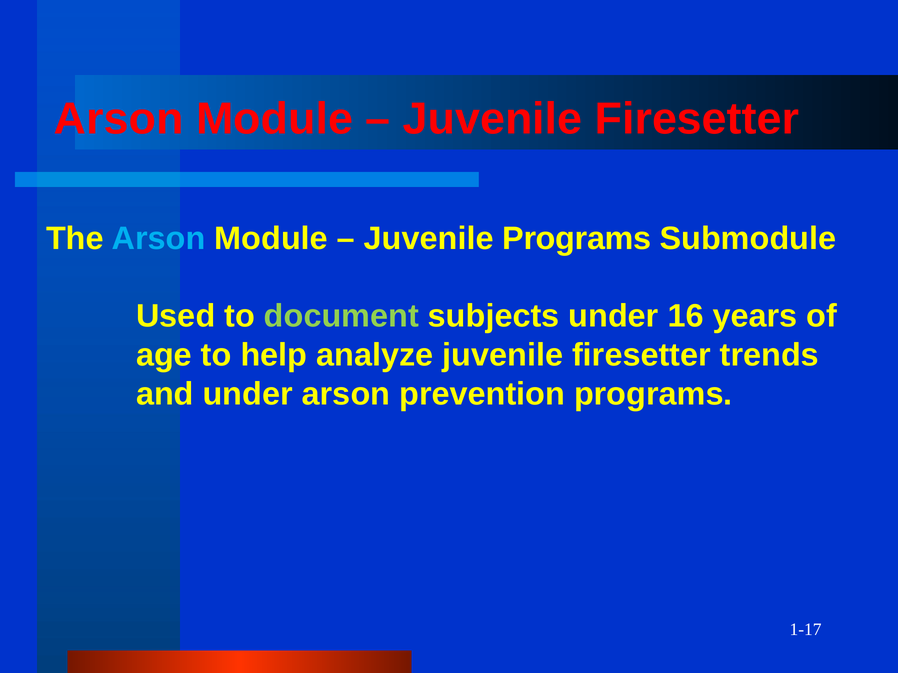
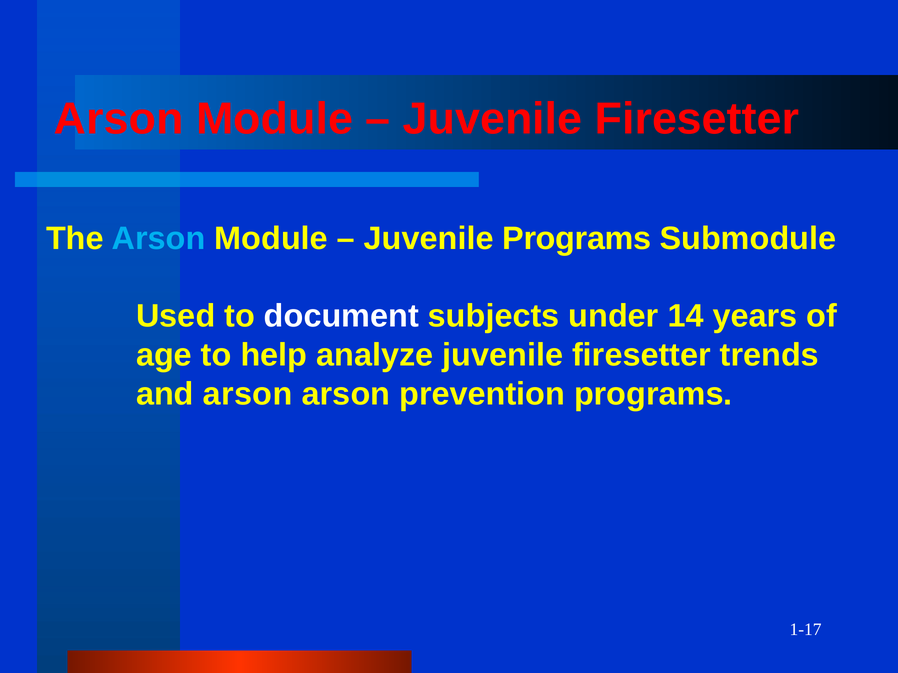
document colour: light green -> white (341, 316)
16: 16 -> 14 (686, 316)
and under: under -> arson (248, 394)
